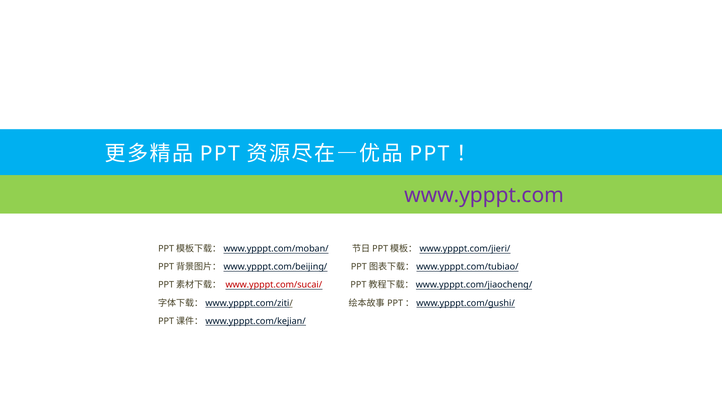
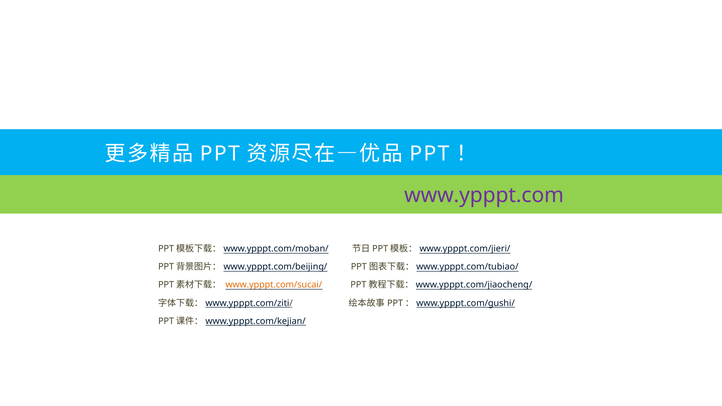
www.ypppt.com/sucai/ colour: red -> orange (274, 285)
